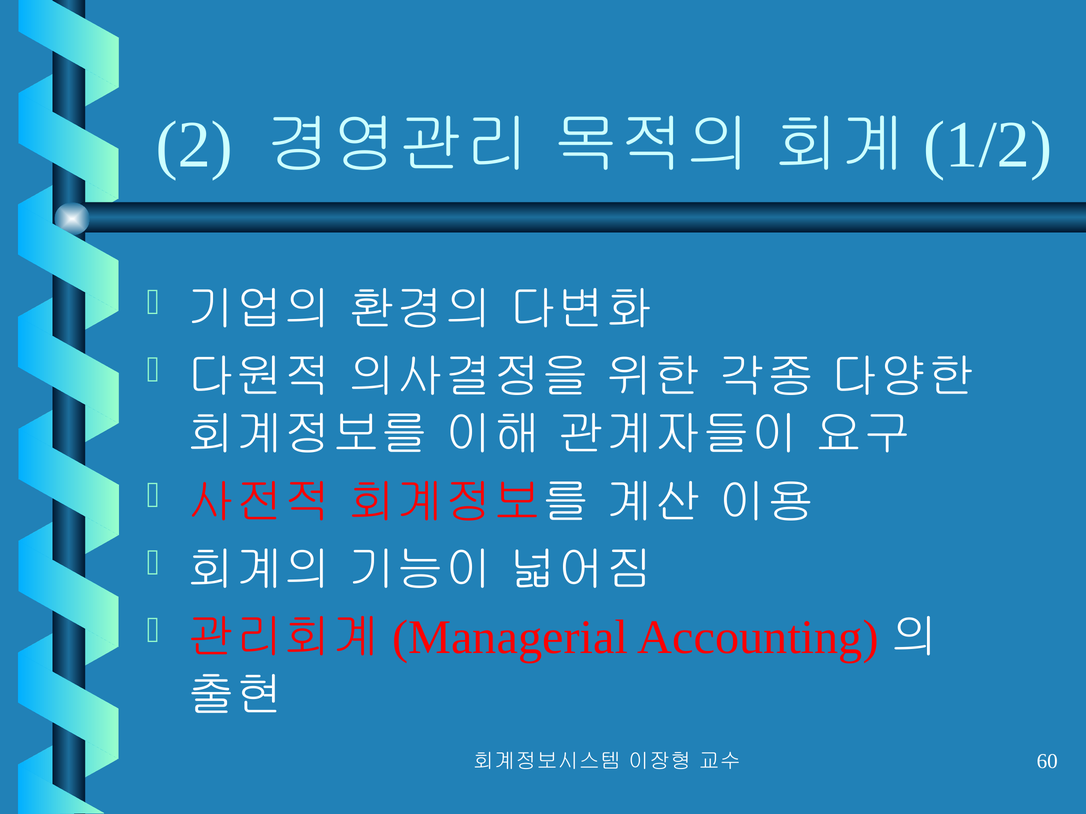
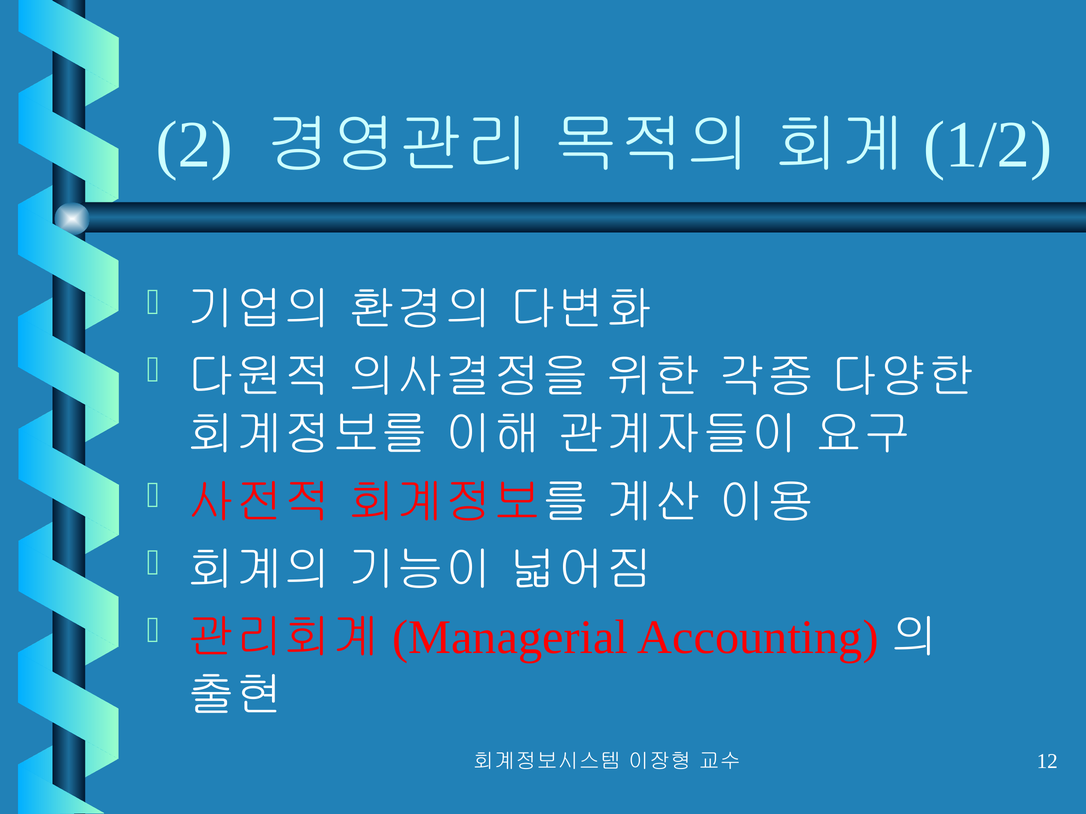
60: 60 -> 12 (1047, 762)
